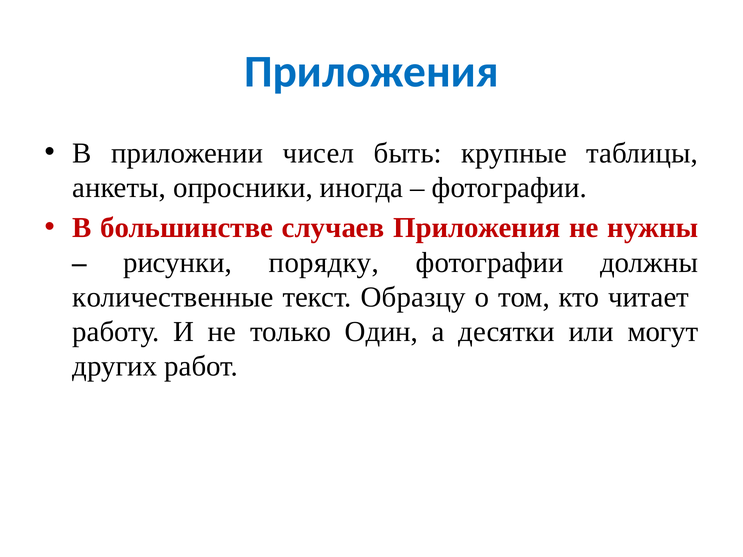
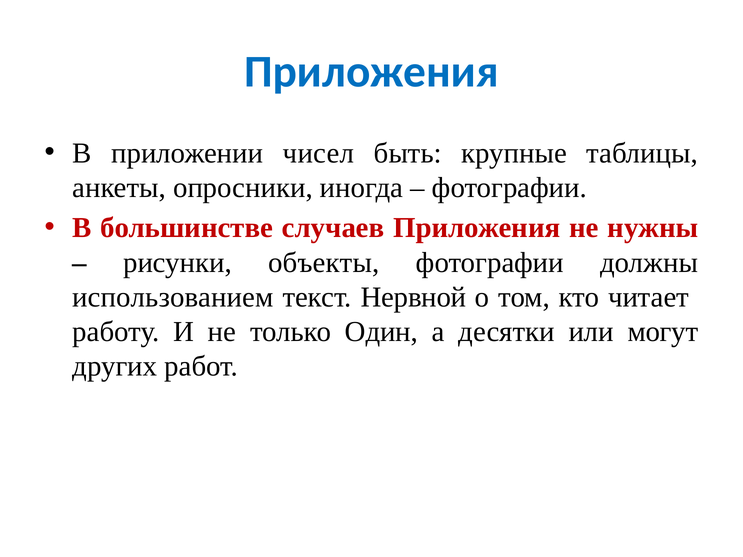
порядку: порядку -> объекты (324, 263)
количественные: количественные -> использованием (173, 297)
Образцу: Образцу -> Нервной (414, 297)
